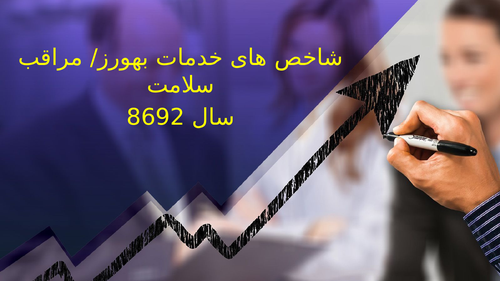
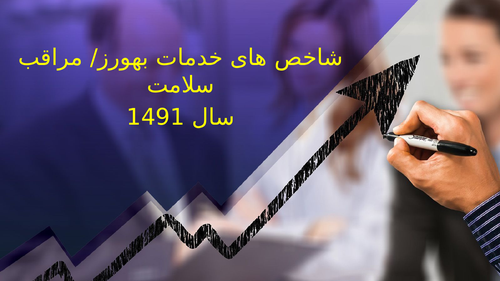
8692: 8692 -> 1491 (156, 117)
